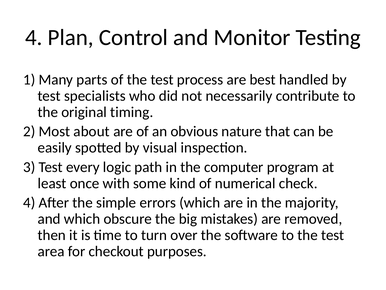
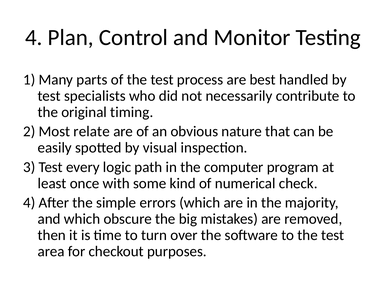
about: about -> relate (92, 131)
